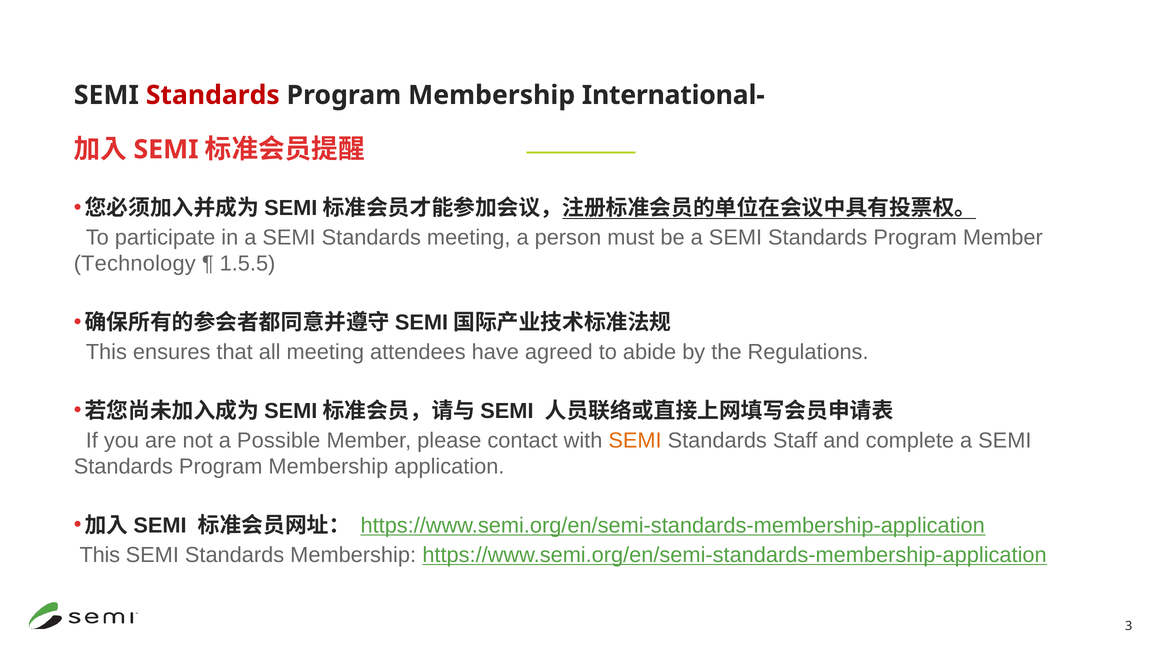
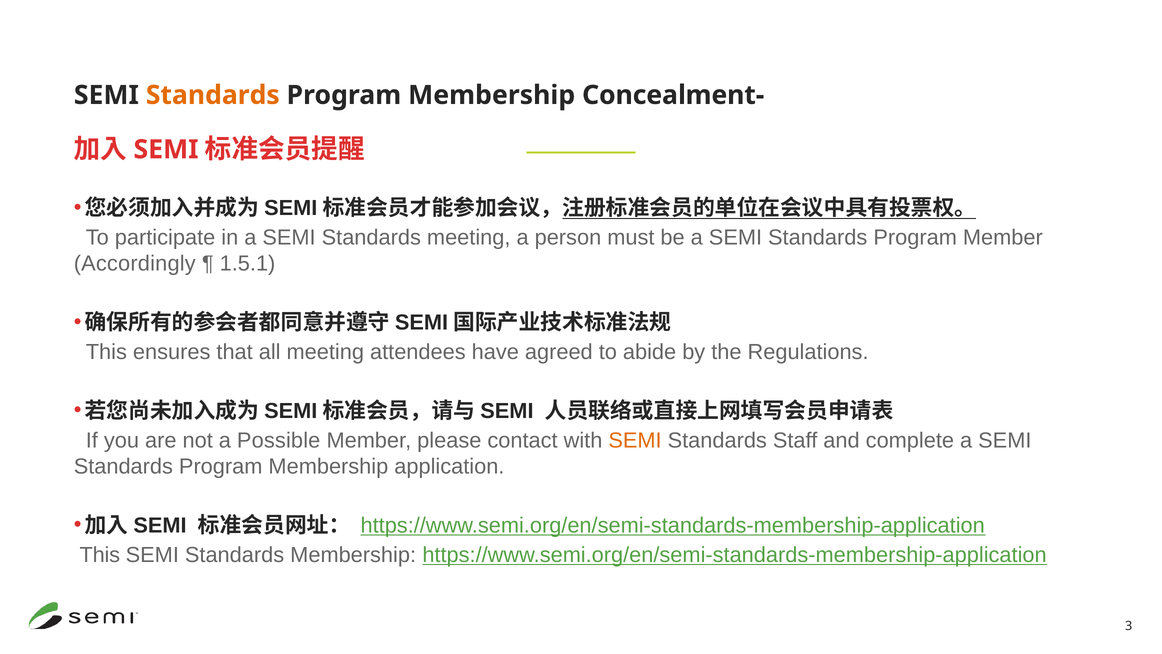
Standards colour: red -> orange (213, 95)
International-: International- -> Concealment- (673, 95)
Technology: Technology -> Accordingly (135, 264)
1.5.5: 1.5.5 -> 1.5.1 (248, 264)
